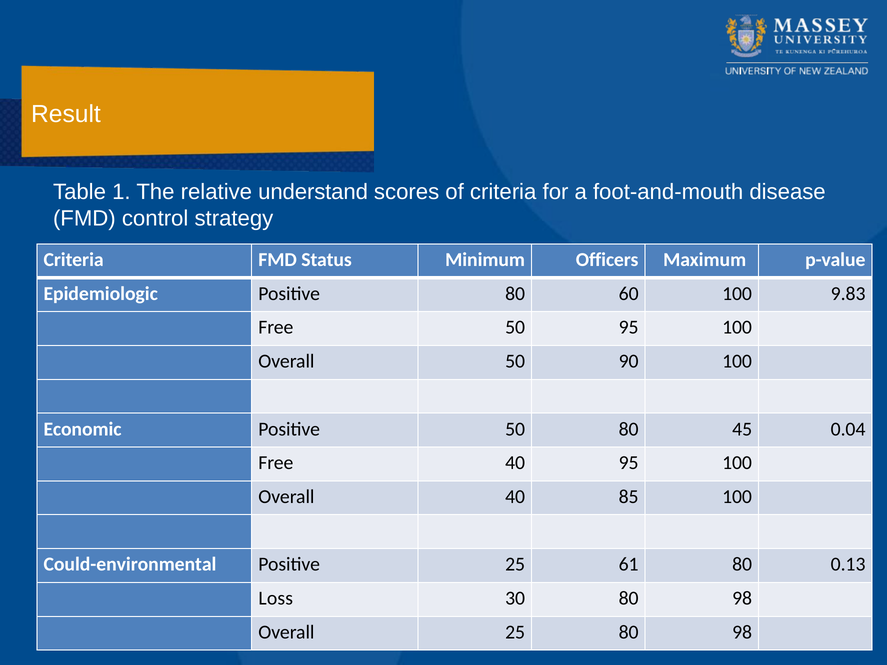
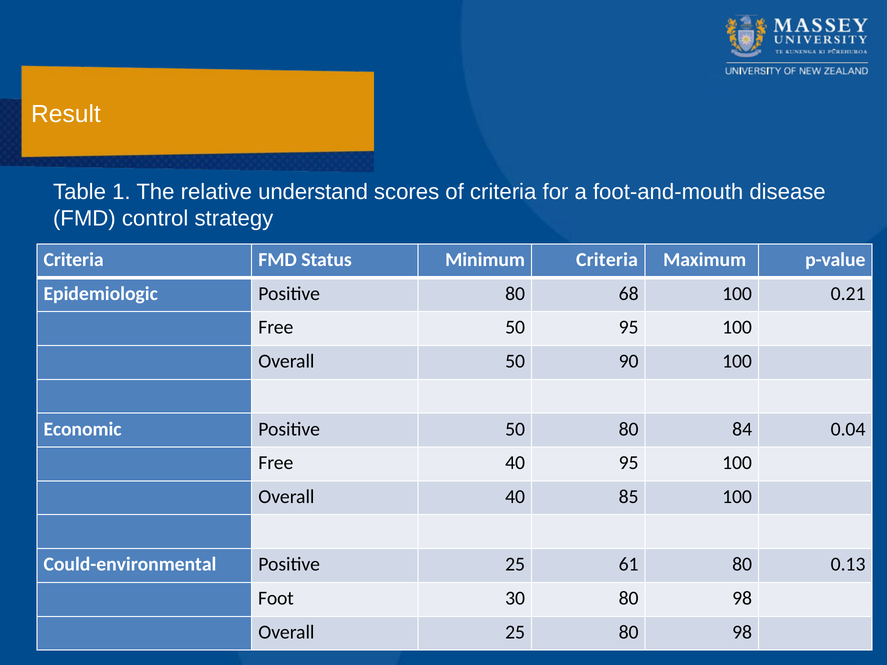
Minimum Officers: Officers -> Criteria (607, 260)
60: 60 -> 68 (629, 294)
9.83: 9.83 -> 0.21 (848, 294)
45: 45 -> 84 (742, 429)
Loss: Loss -> Foot (276, 599)
